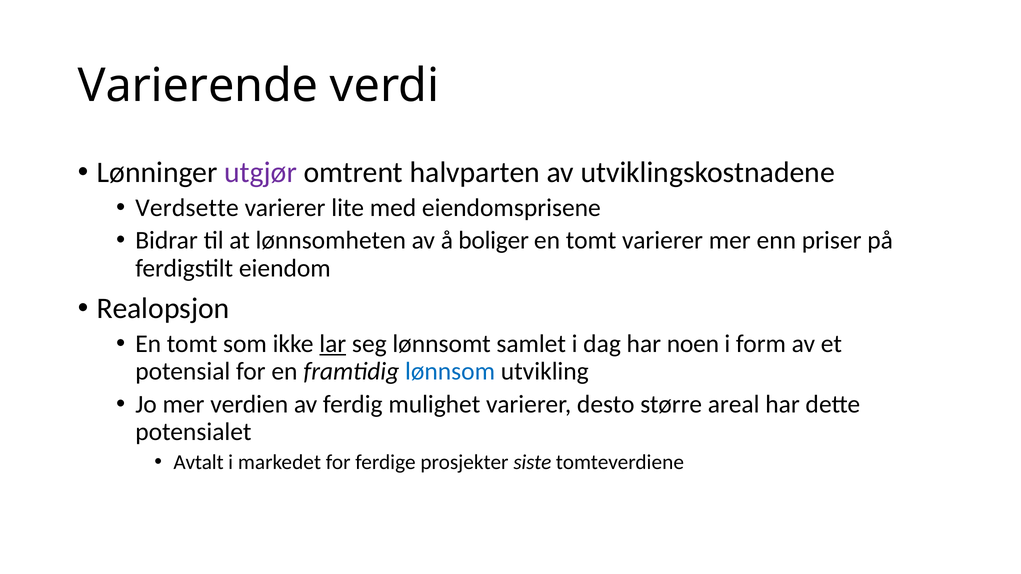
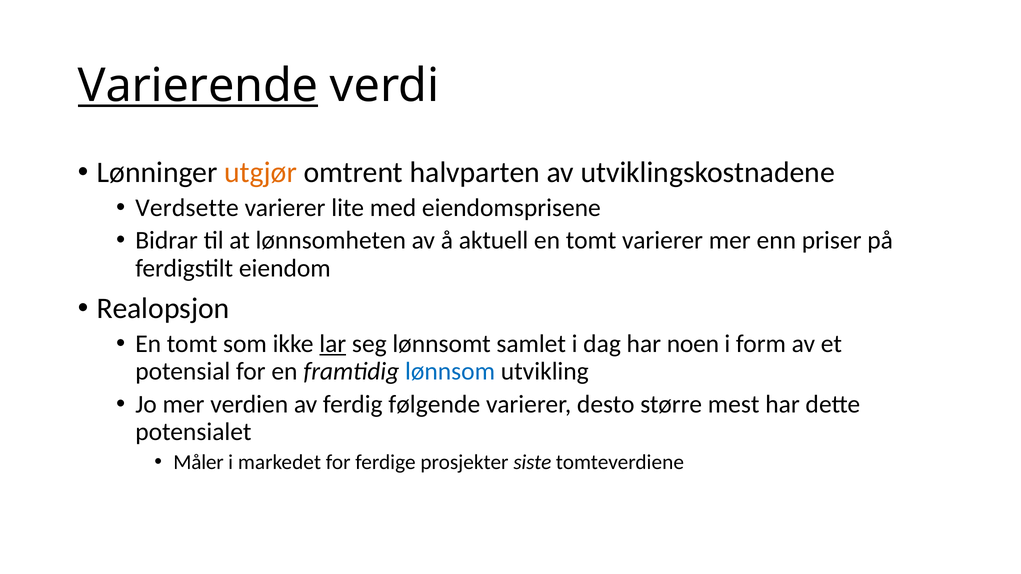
Varierende underline: none -> present (198, 86)
utgjør colour: purple -> orange (261, 173)
boliger: boliger -> aktuell (494, 241)
mulighet: mulighet -> følgende (434, 404)
areal: areal -> mest (734, 404)
Avtalt: Avtalt -> Måler (199, 462)
